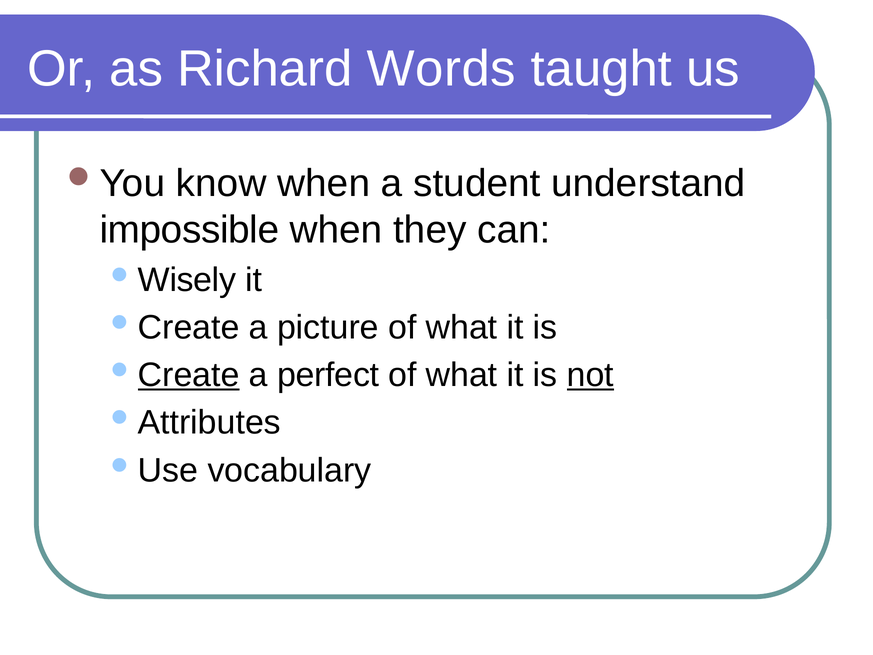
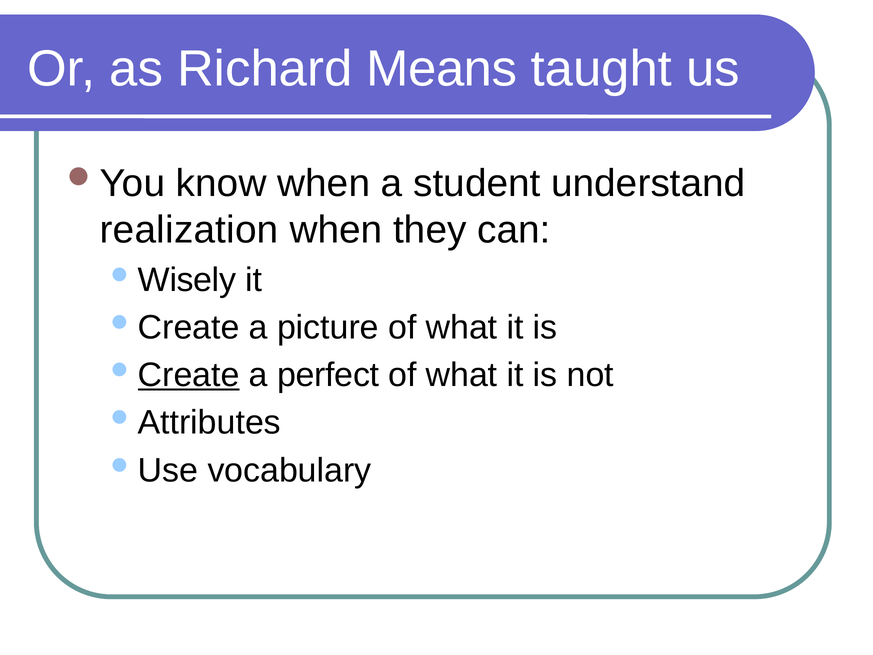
Words: Words -> Means (442, 69)
impossible: impossible -> realization (189, 230)
not underline: present -> none (590, 375)
